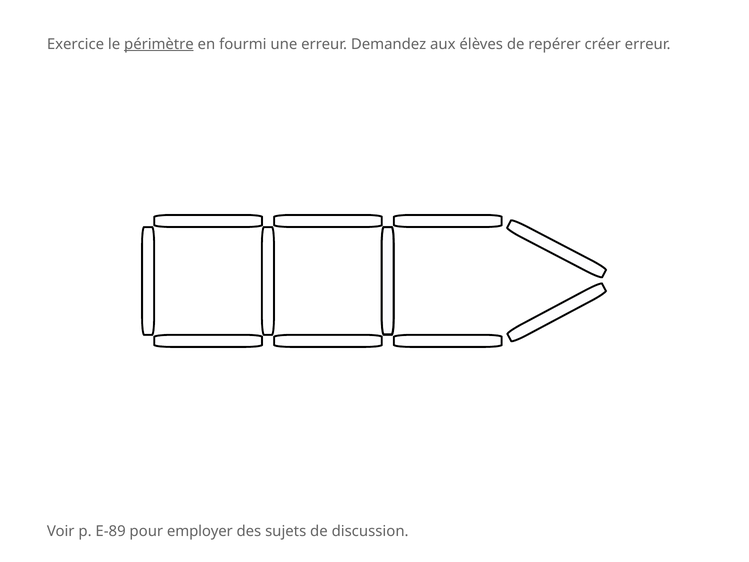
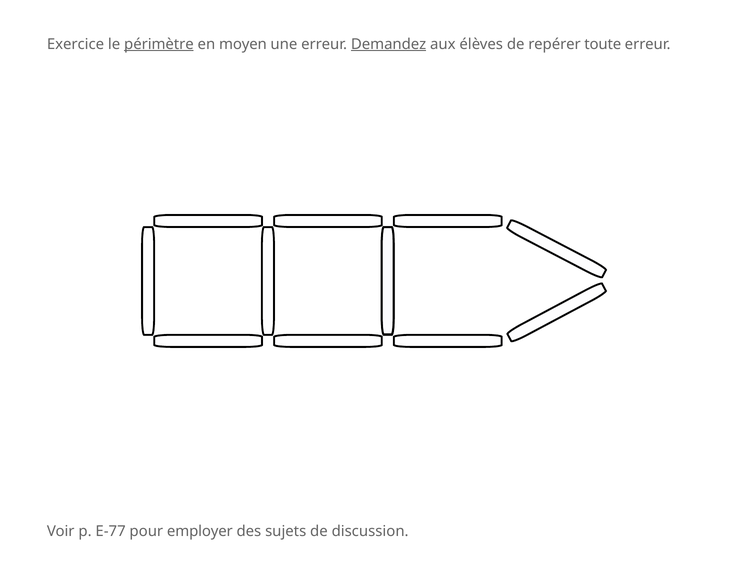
fourmi: fourmi -> moyen (243, 44)
Demandez underline: none -> present (389, 44)
créer: créer -> toute (603, 44)
E-89: E-89 -> E-77 (111, 531)
